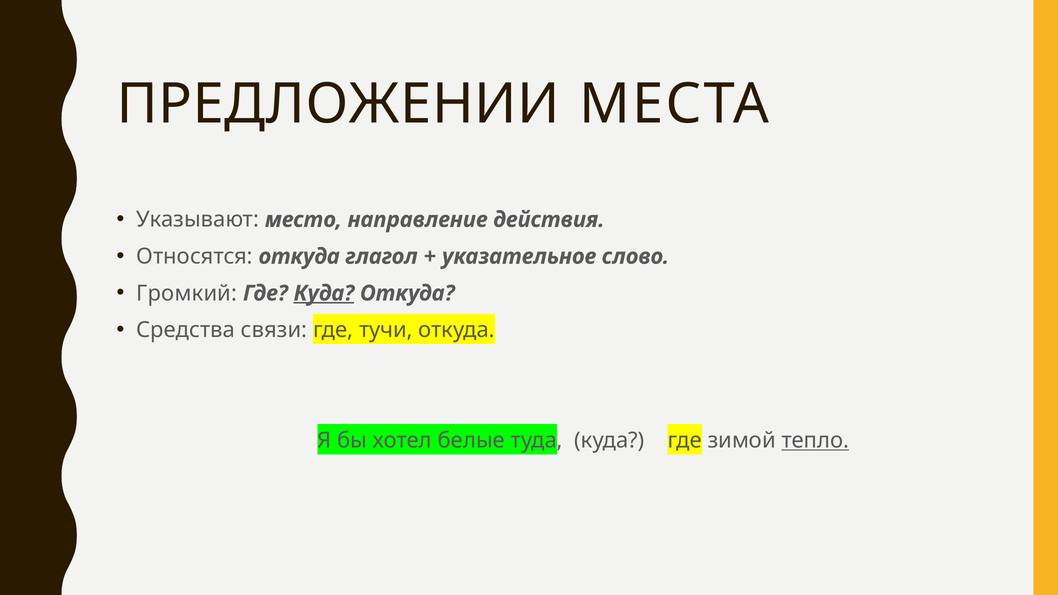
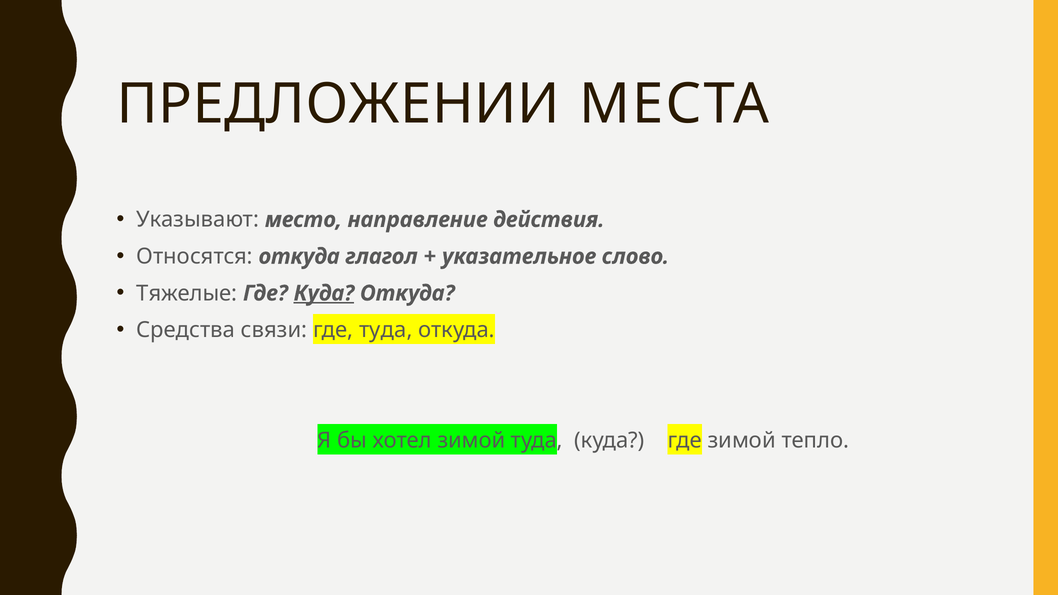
Громкий: Громкий -> Тяжелые (187, 293)
где тучи: тучи -> туда (386, 330)
хотел белые: белые -> зимой (471, 441)
тепло underline: present -> none (815, 441)
